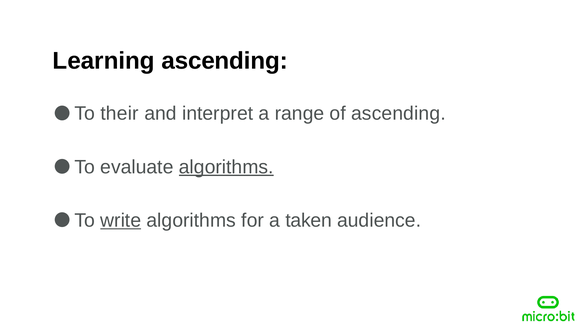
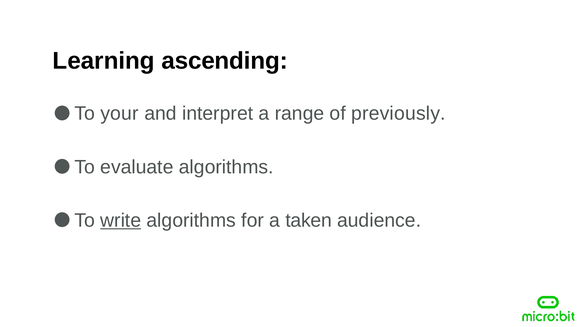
their: their -> your (120, 113)
of ascending: ascending -> previously (398, 113)
algorithms underline: present -> none (226, 167)
